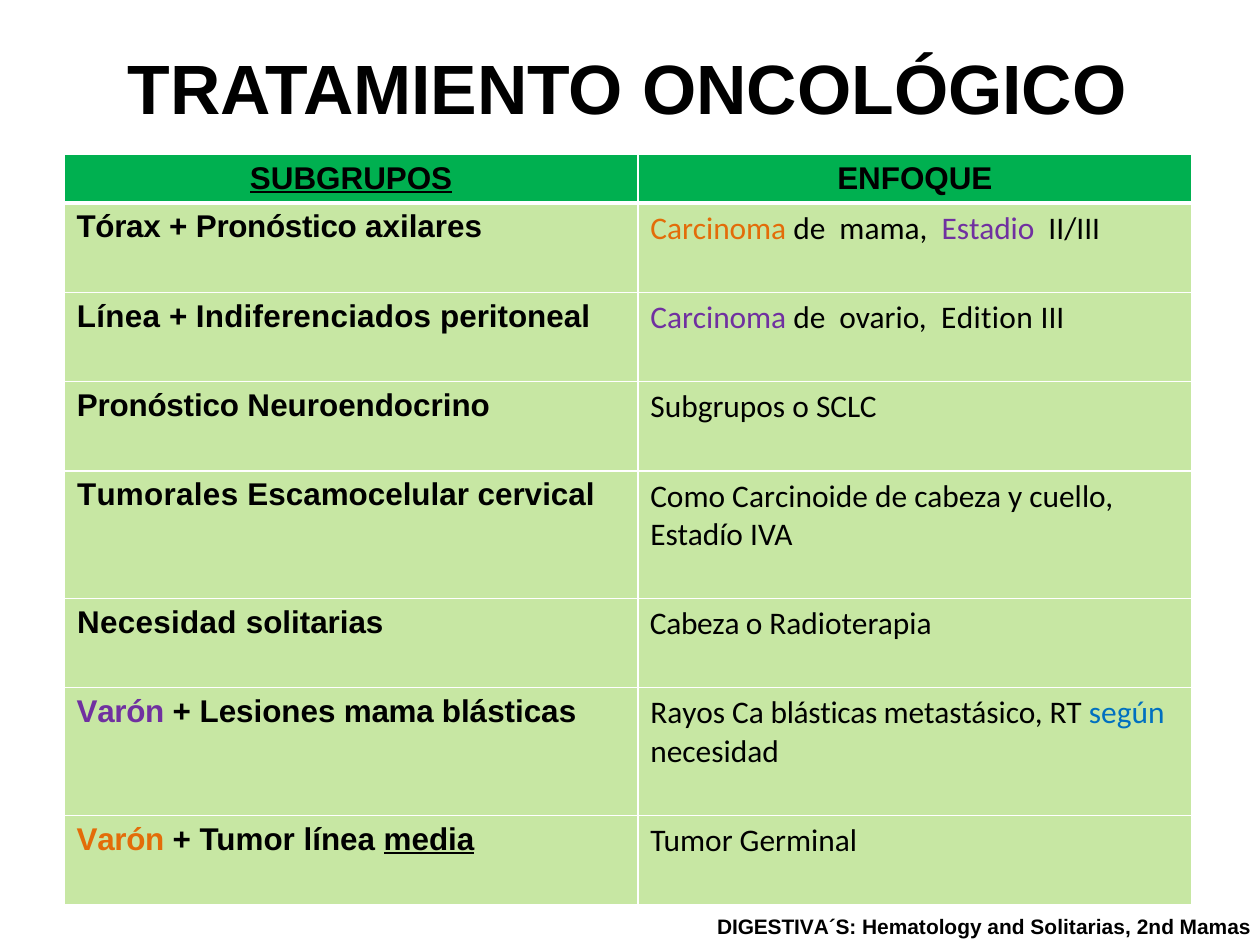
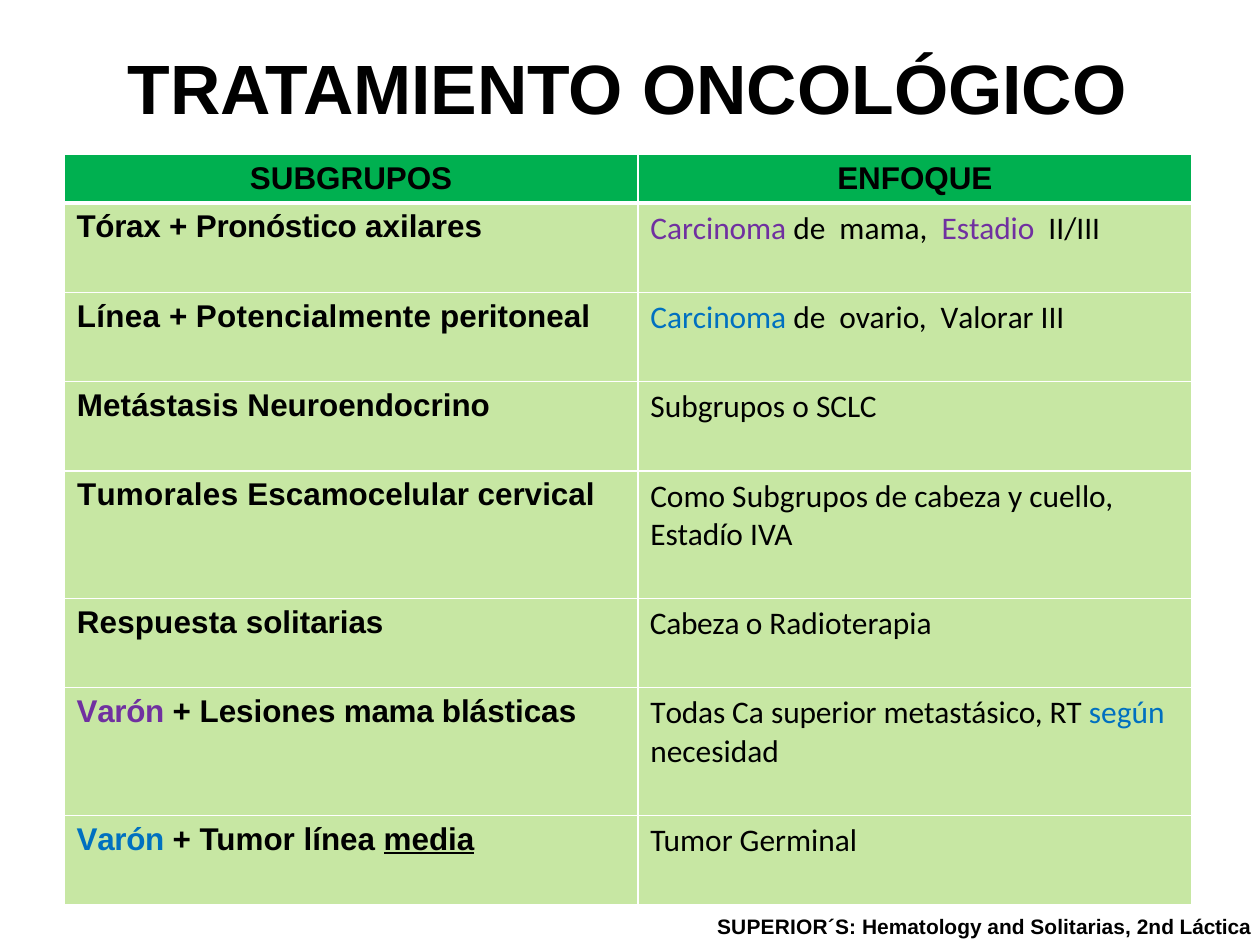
SUBGRUPOS underline: present -> none (351, 179)
Carcinoma colour: orange -> purple (718, 229)
Indiferenciados: Indiferenciados -> Potencialmente (314, 317)
Carcinoma colour: purple -> blue (718, 318)
Edition: Edition -> Valorar (987, 318)
Pronóstico: Pronóstico -> Metástasis (158, 406)
Como Carcinoide: Carcinoide -> Subgrupos (800, 497)
Necesidad: Necesidad -> Respuesta (157, 623)
Rayos: Rayos -> Todas (688, 714)
Ca blásticas: blásticas -> superior (824, 714)
Varón colour: orange -> blue (121, 840)
DIGESTIVA´S: DIGESTIVA´S -> SUPERIOR´S (787, 928)
Mamas: Mamas -> Láctica (1215, 928)
